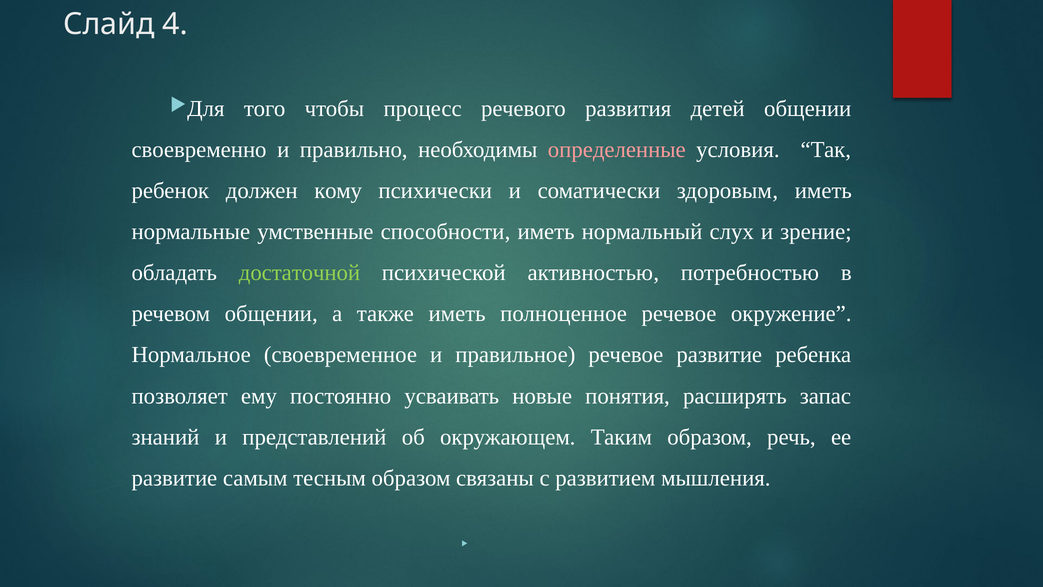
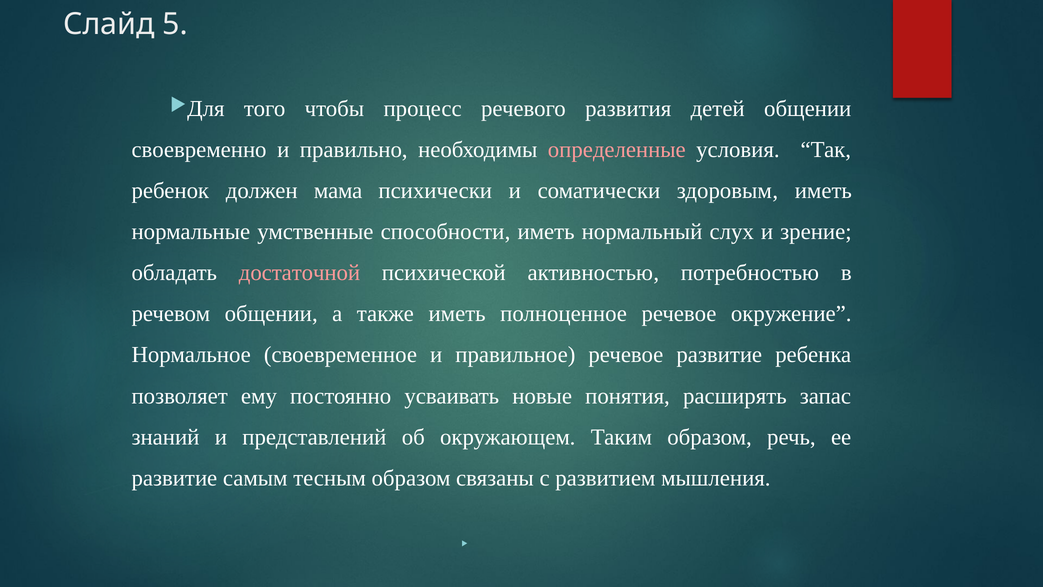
4: 4 -> 5 (175, 24)
кому: кому -> мама (338, 191)
достаточной colour: light green -> pink (299, 273)
